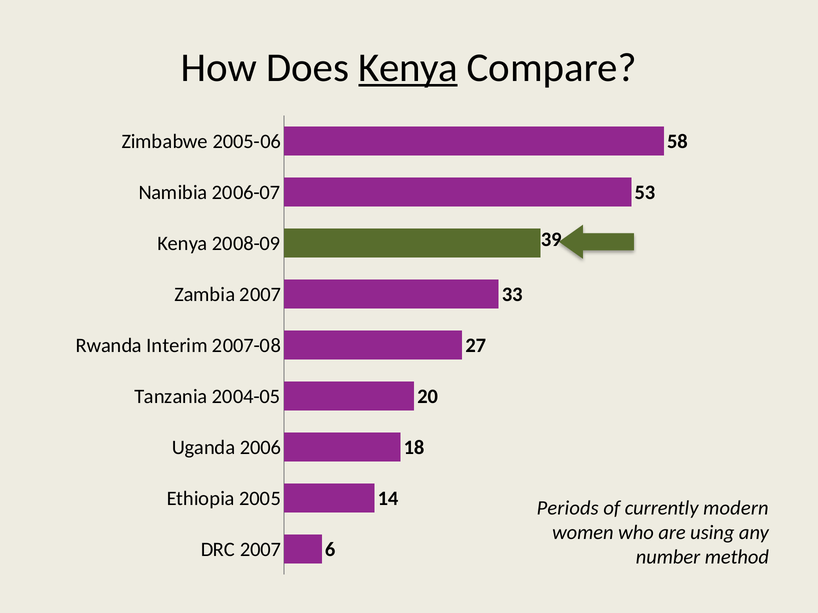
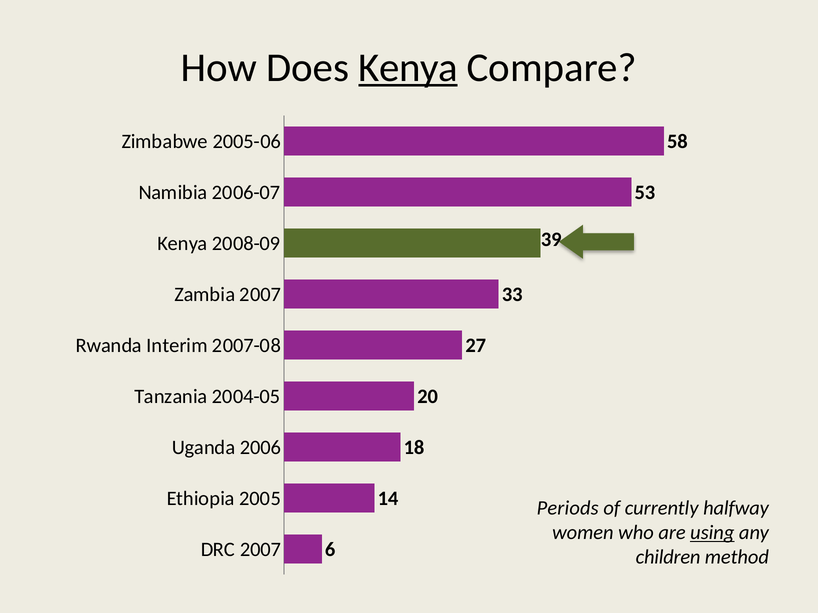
modern: modern -> halfway (736, 508)
using underline: none -> present (712, 533)
number: number -> children (668, 558)
